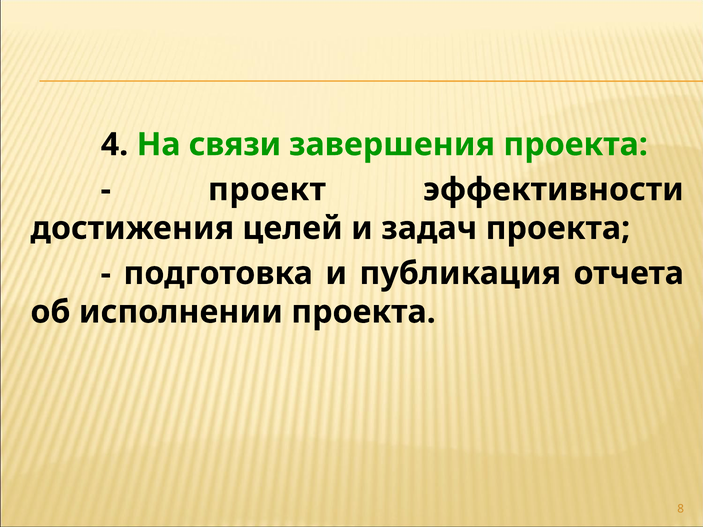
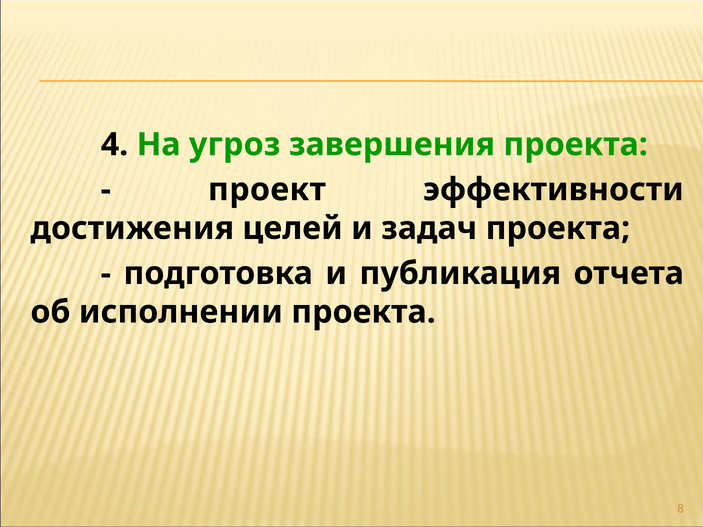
связи: связи -> угроз (235, 145)
